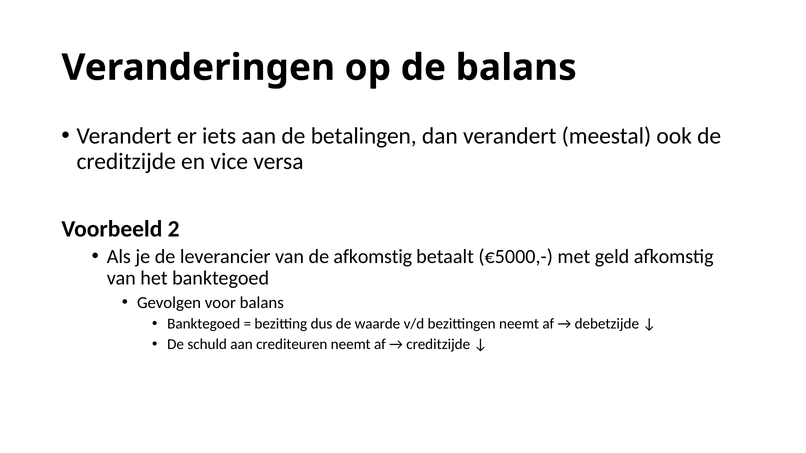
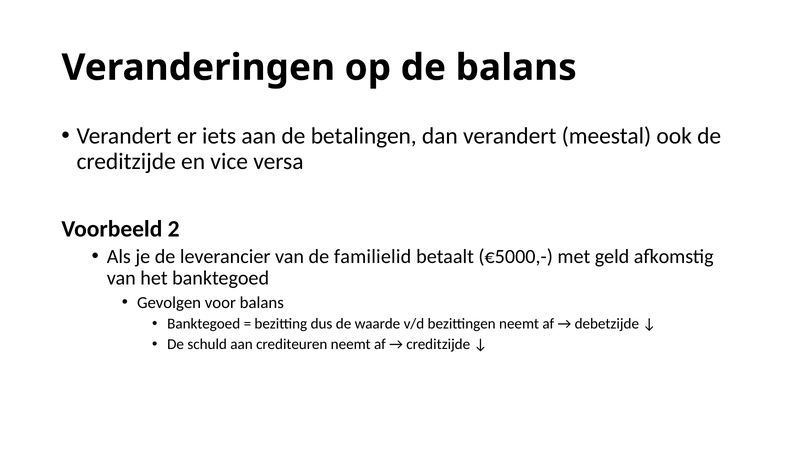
de afkomstig: afkomstig -> familielid (373, 257)
